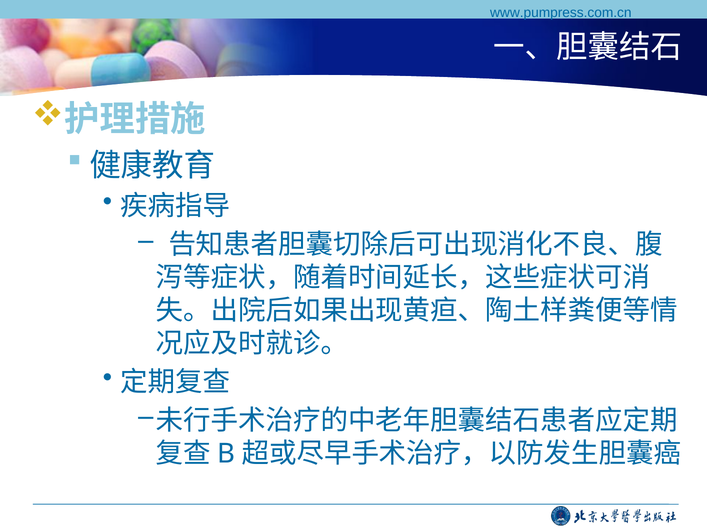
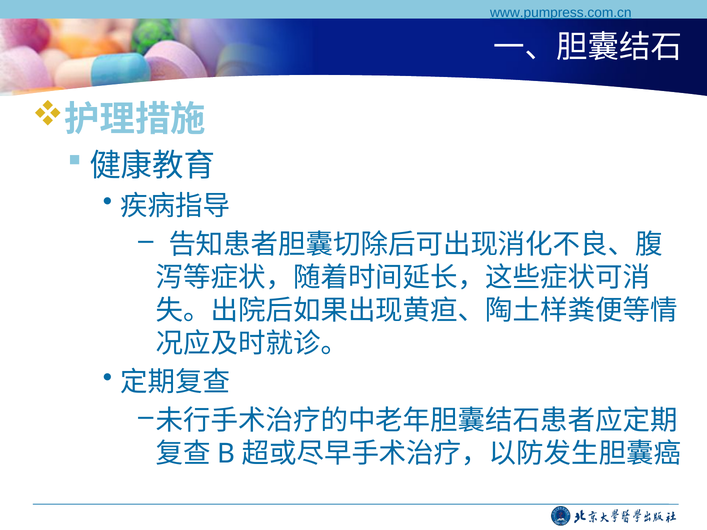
www.pumpress.com.cn underline: none -> present (561, 13)
